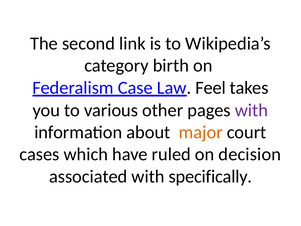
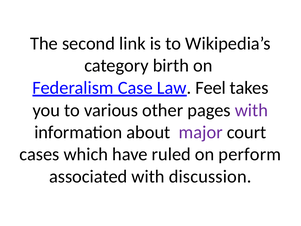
major colour: orange -> purple (201, 132)
decision: decision -> perform (250, 154)
specifically: specifically -> discussion (210, 176)
